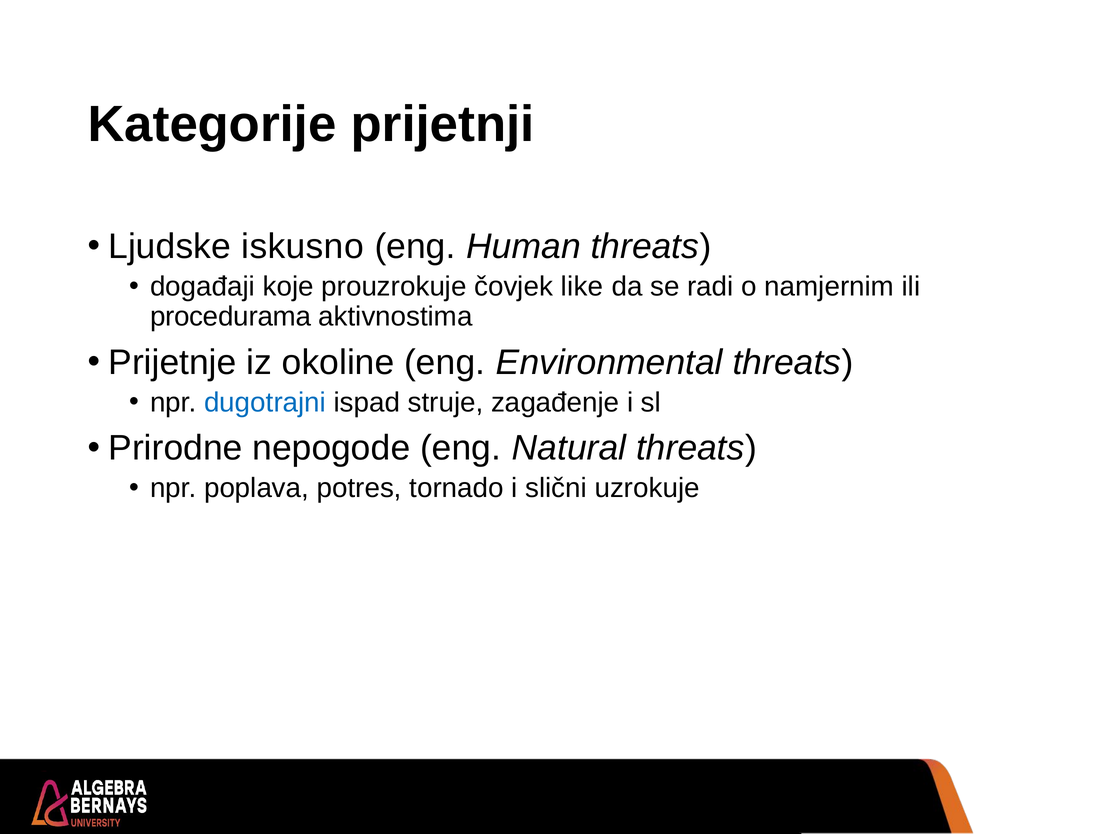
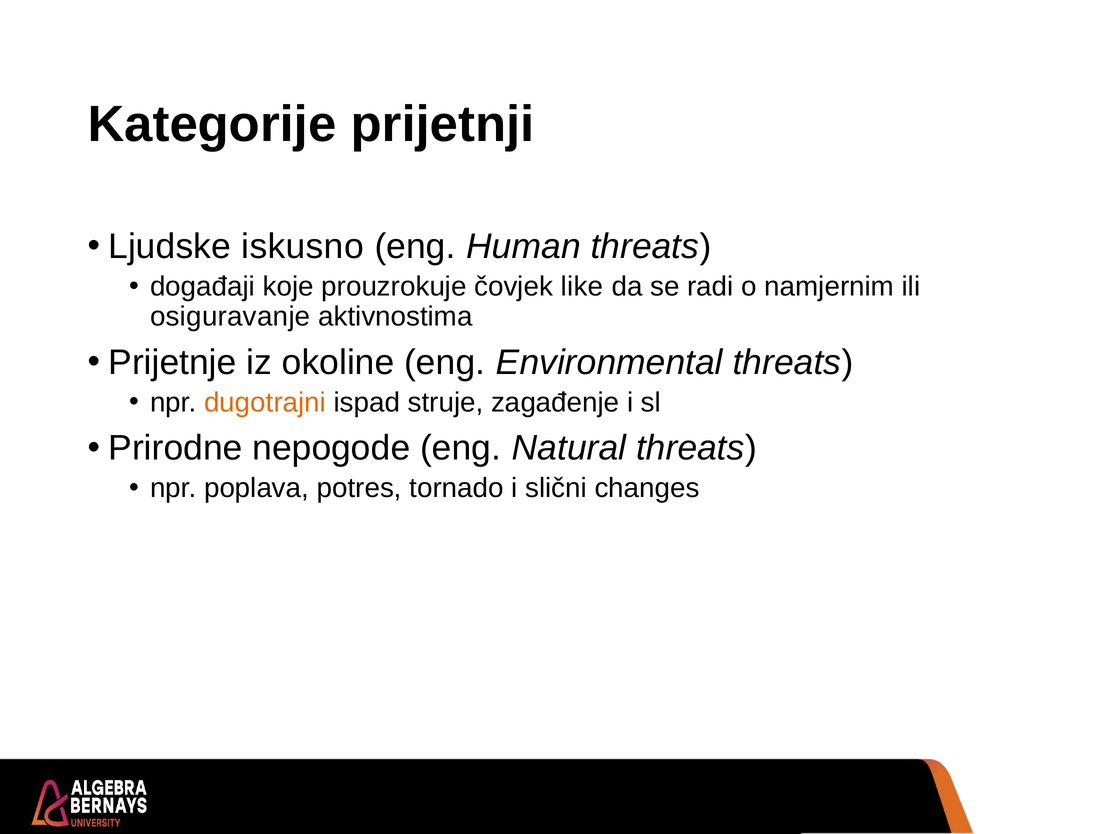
procedurama: procedurama -> osiguravanje (230, 317)
dugotrajni colour: blue -> orange (265, 402)
uzrokuje: uzrokuje -> changes (647, 488)
